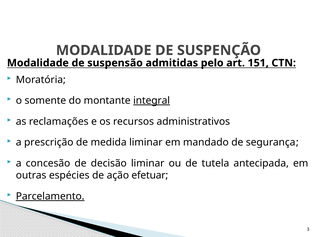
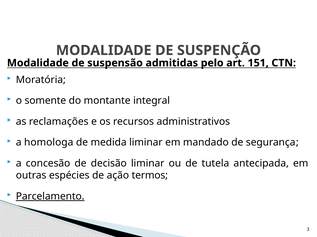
integral underline: present -> none (152, 101)
prescrição: prescrição -> homologa (49, 143)
efetuar: efetuar -> termos (150, 176)
